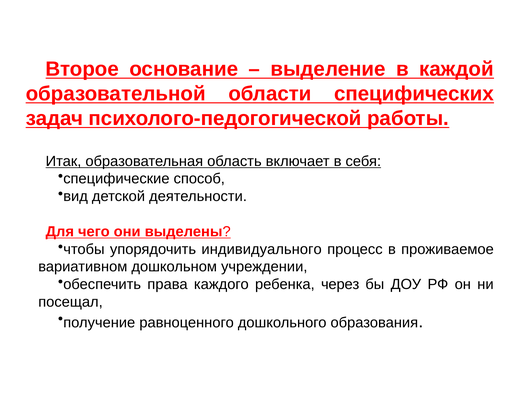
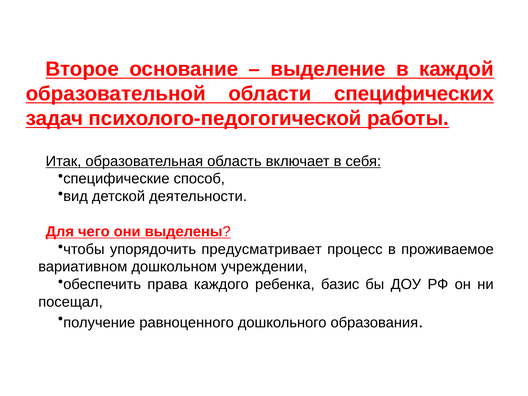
индивидуального: индивидуального -> предусматривает (262, 249)
через: через -> базис (340, 284)
